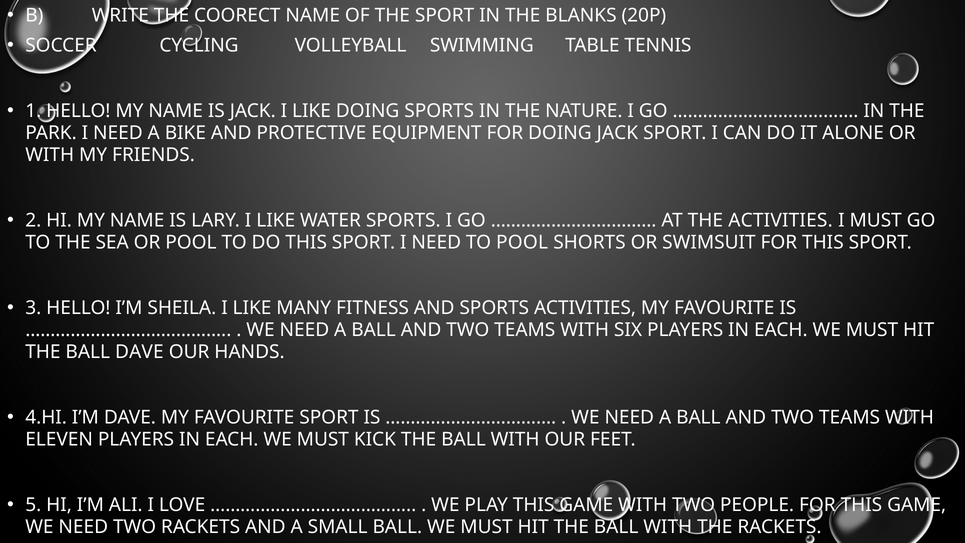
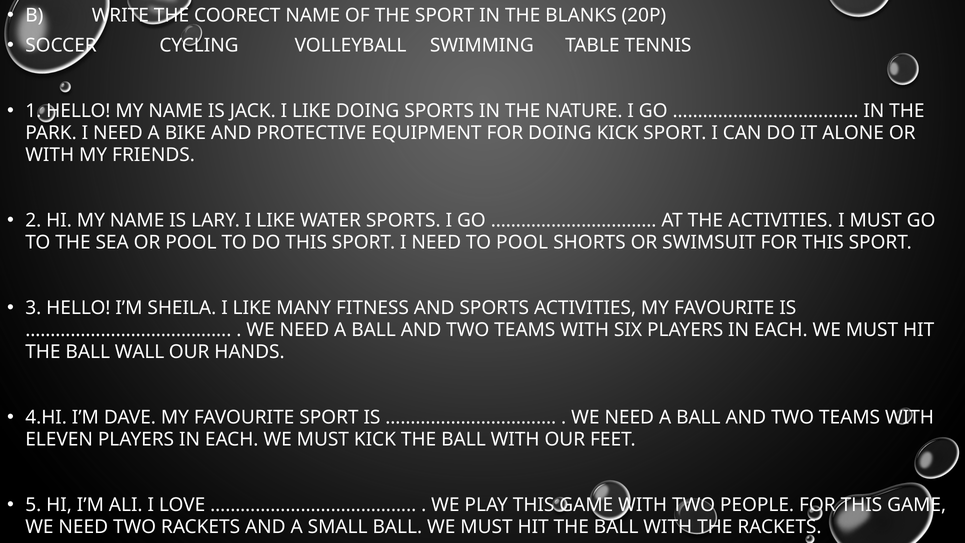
DOING JACK: JACK -> KICK (618, 133)
BALL DAVE: DAVE -> WALL (140, 352)
